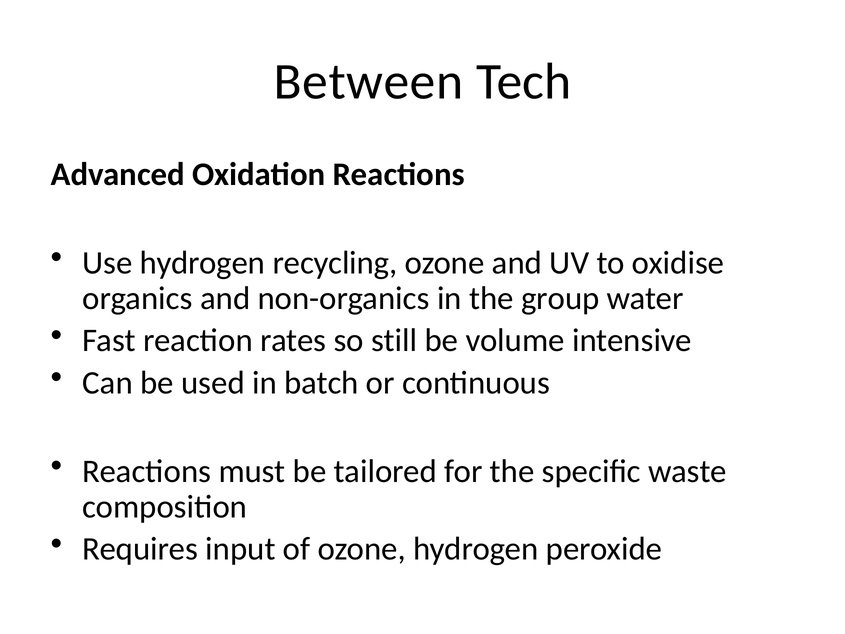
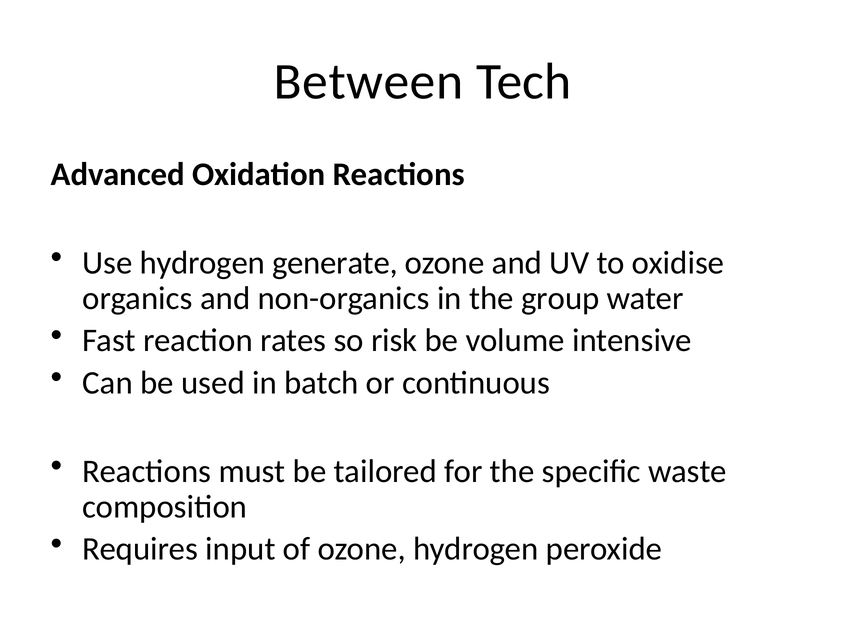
recycling: recycling -> generate (335, 263)
still: still -> risk (394, 340)
